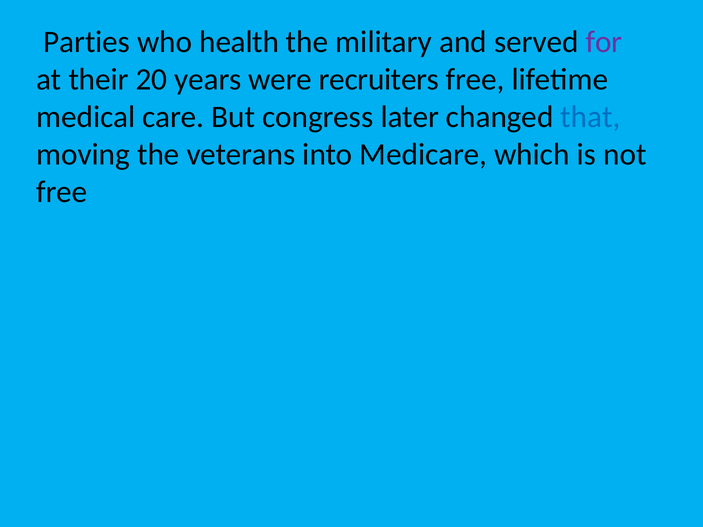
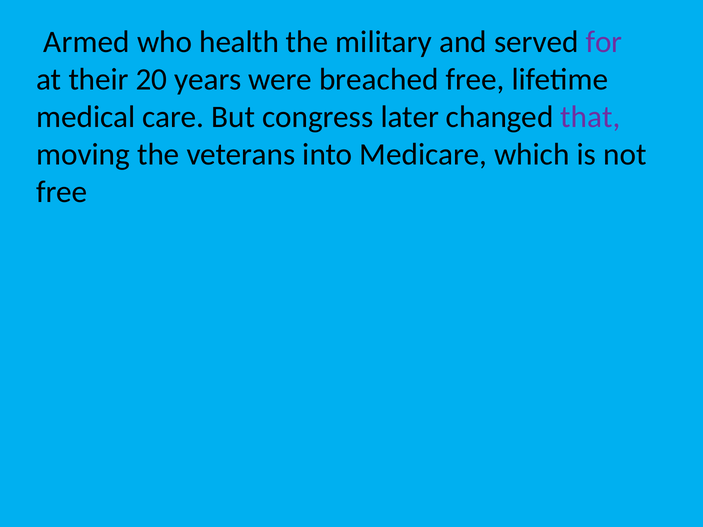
Parties: Parties -> Armed (87, 42)
recruiters: recruiters -> breached (379, 80)
that colour: blue -> purple (590, 117)
